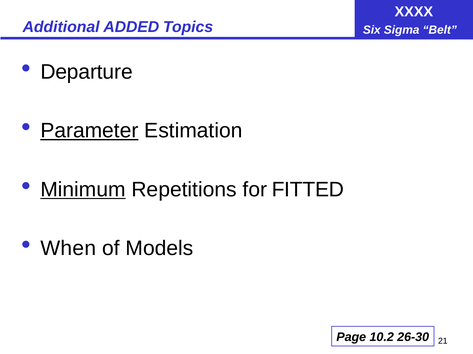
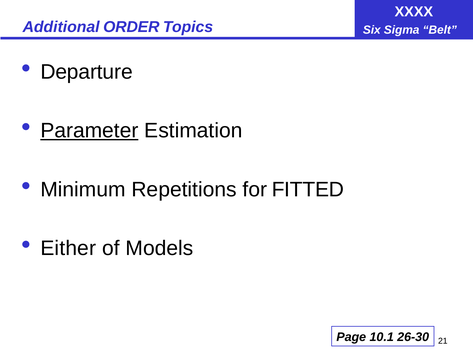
ADDED: ADDED -> ORDER (131, 27)
Minimum underline: present -> none (83, 190)
When: When -> Either (68, 249)
10.2: 10.2 -> 10.1 (382, 338)
